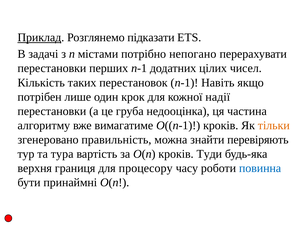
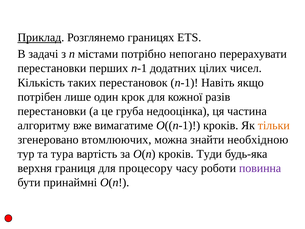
підказати: підказати -> границях (151, 37)
надії: надії -> разів (218, 97)
правильність: правильність -> втомлюючих (116, 139)
перевіряють: перевіряють -> необхідною (258, 139)
повинна colour: blue -> purple (260, 168)
